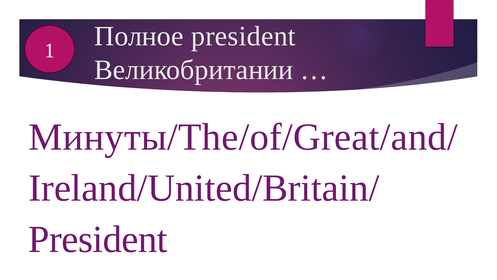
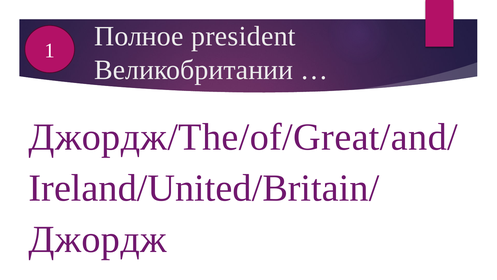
Минуты/The/of/Great/and/: Минуты/The/of/Great/and/ -> Джордж/The/of/Great/and/ (243, 137)
President: President -> Джордж (98, 239)
